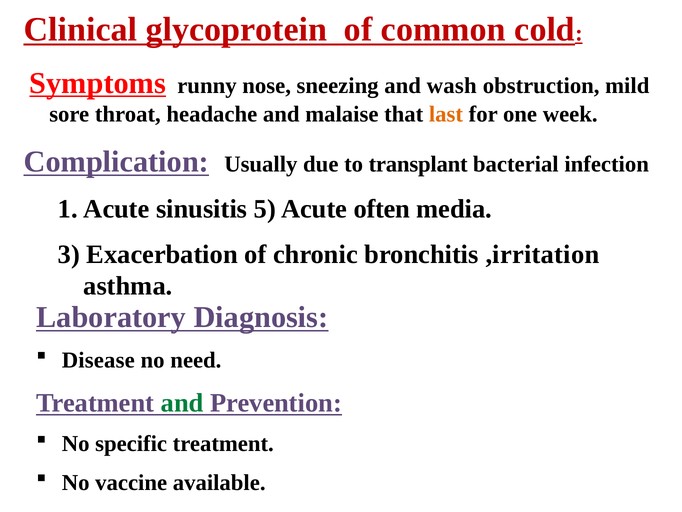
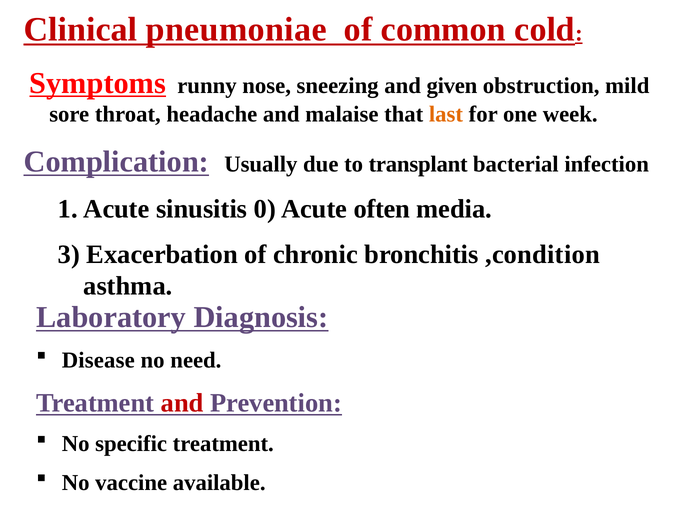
glycoprotein: glycoprotein -> pneumoniae (236, 29)
wash: wash -> given (452, 86)
5: 5 -> 0 (265, 209)
,irritation: ,irritation -> ,condition (543, 254)
and colour: green -> red (182, 403)
